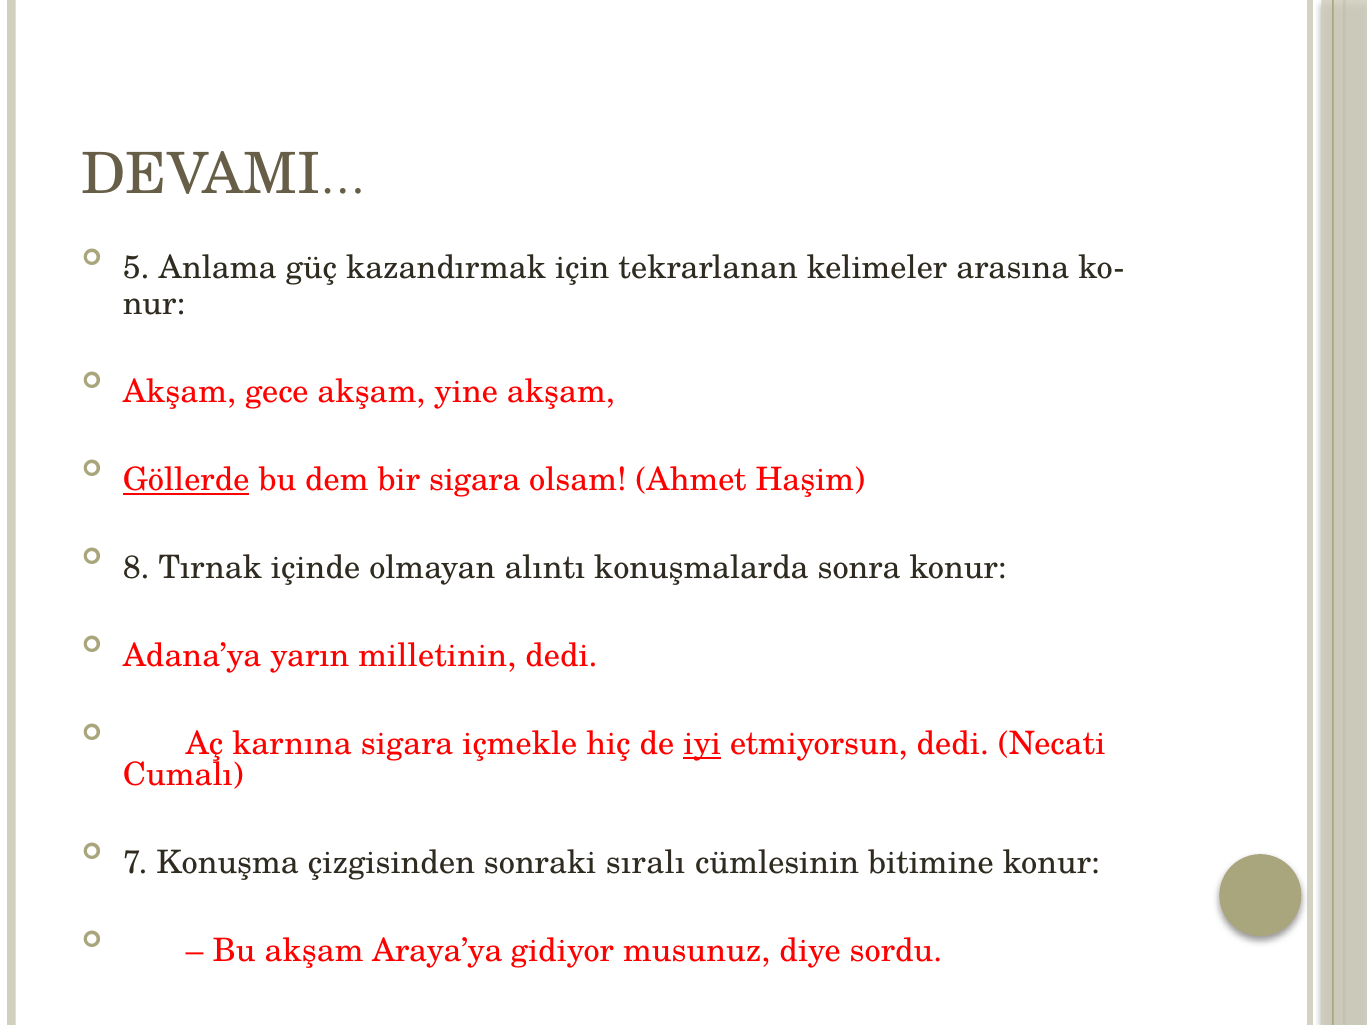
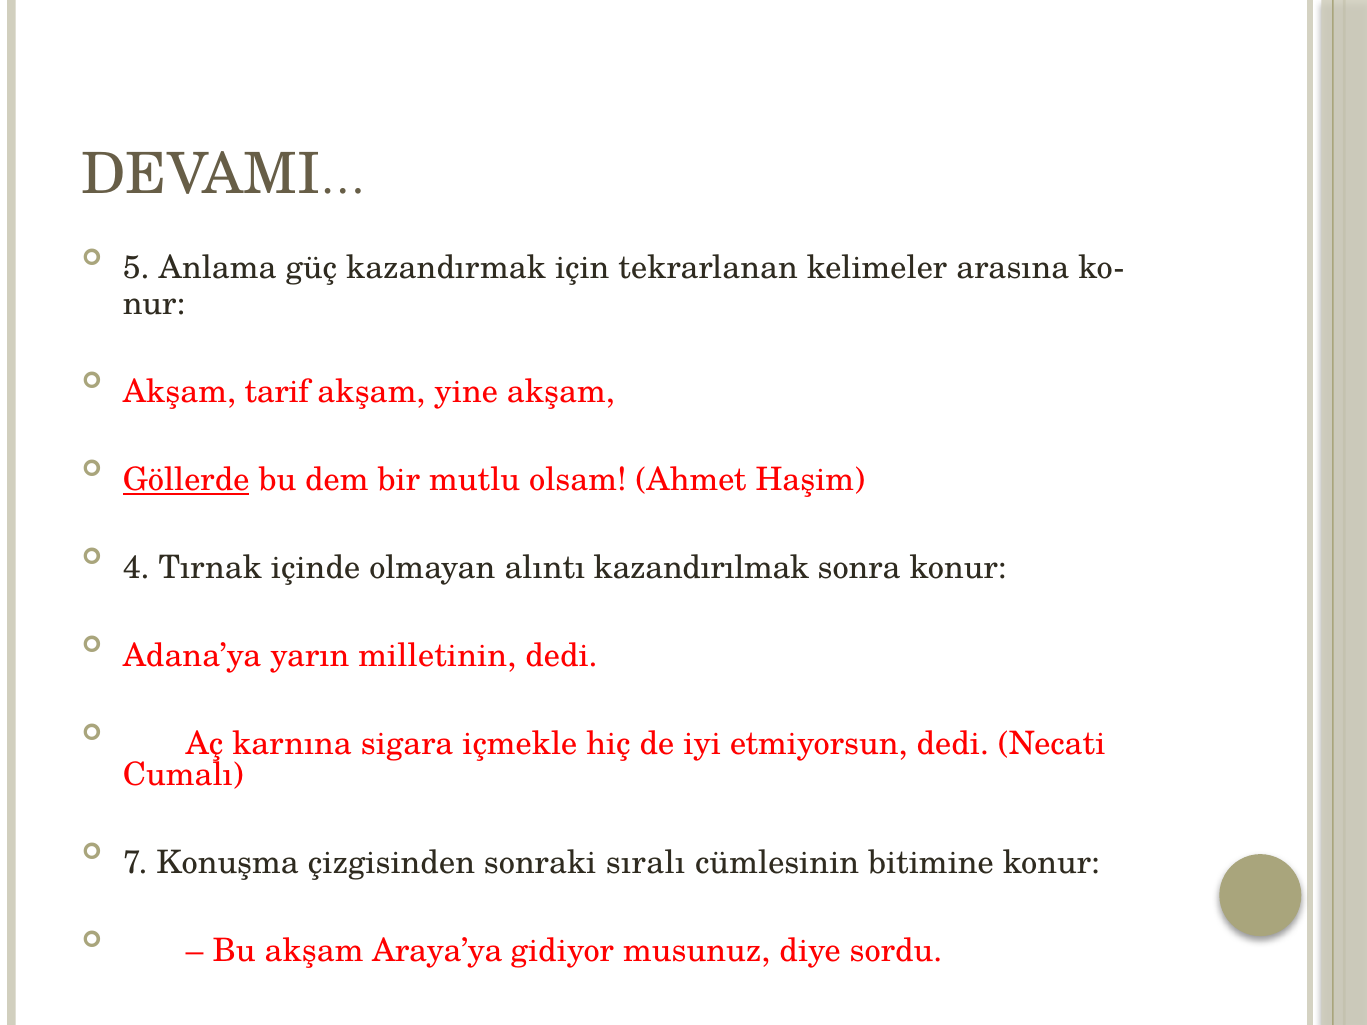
gece: gece -> tarif (277, 392)
bir sigara: sigara -> mutlu (475, 480)
8: 8 -> 4 (136, 568)
konuşmalarda: konuşmalarda -> kazandırılmak (702, 568)
iyi underline: present -> none (702, 744)
